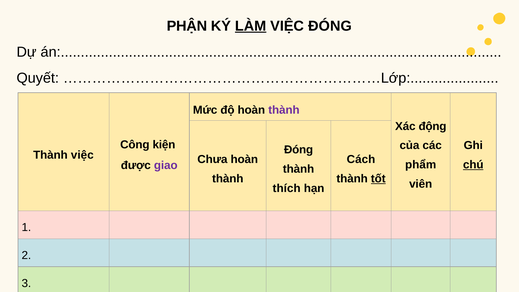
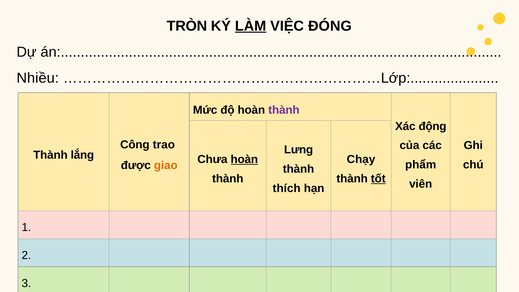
PHẬN: PHẬN -> TRÒN (187, 26)
Quyết: Quyết -> Nhiều (38, 78)
kiện: kiện -> trao (164, 145)
Đóng: Đóng -> Lưng (299, 150)
Thành việc: việc -> lắng (82, 155)
hoàn underline: none -> present (244, 159)
Cách: Cách -> Chạy (361, 159)
chú underline: present -> none (473, 165)
giao colour: purple -> orange (166, 165)
